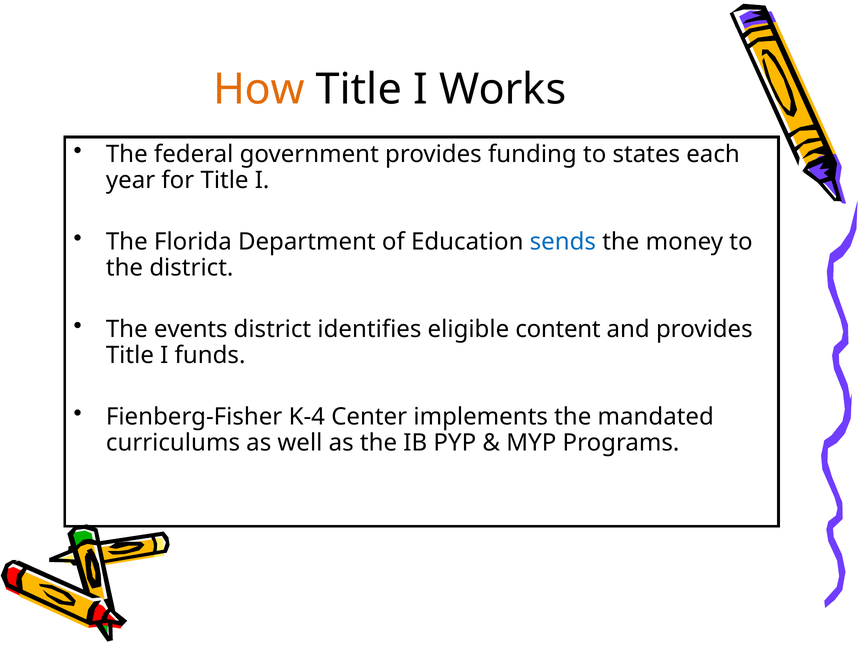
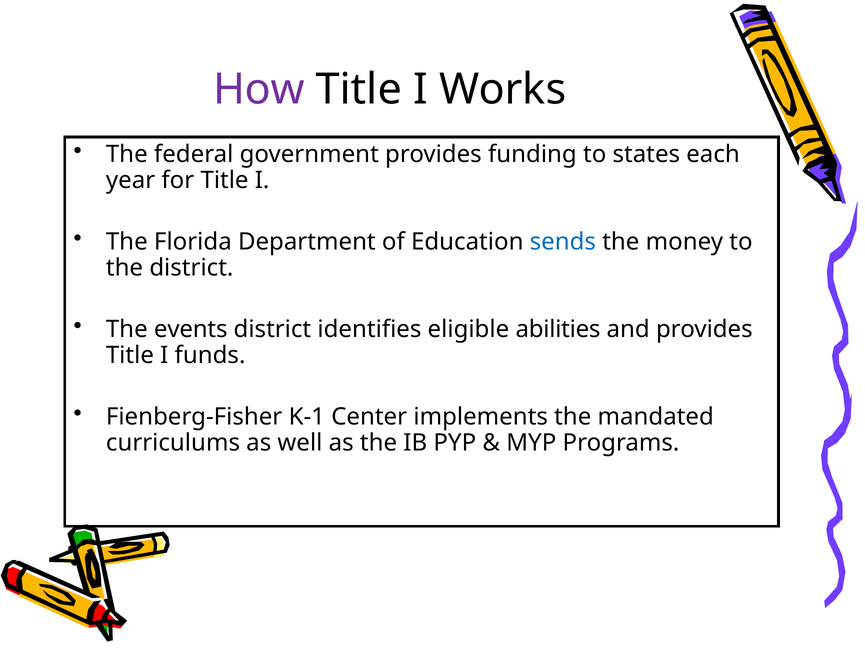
How colour: orange -> purple (259, 89)
content: content -> abilities (558, 329)
K-4: K-4 -> K-1 (307, 416)
